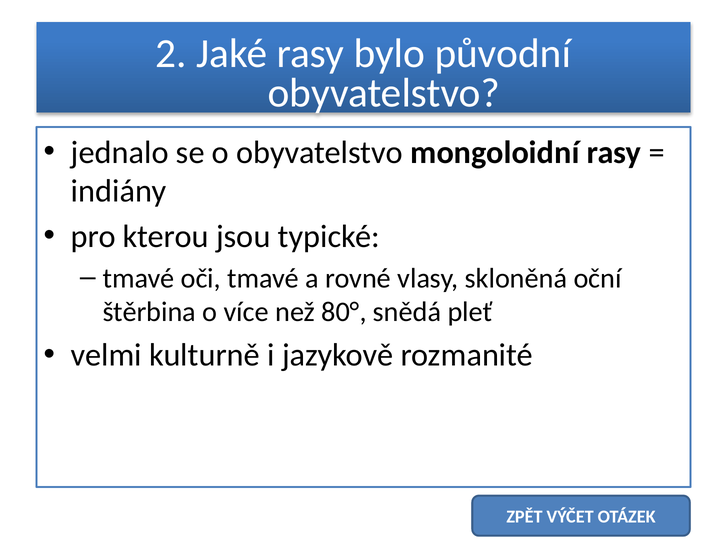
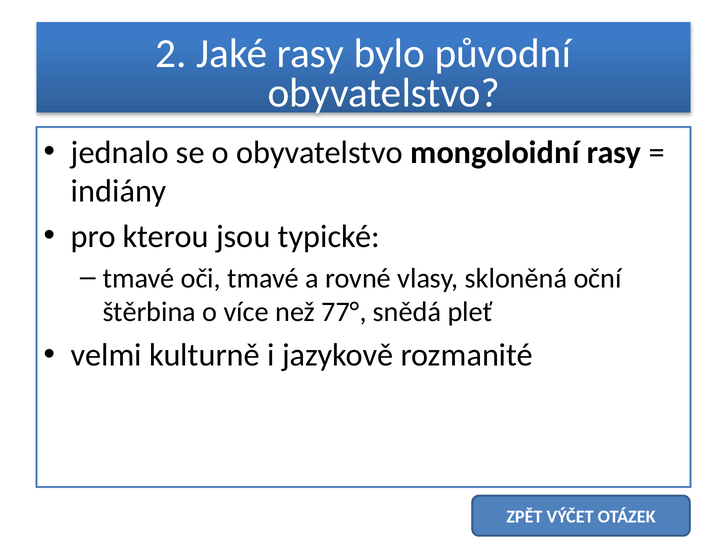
80°: 80° -> 77° (344, 312)
